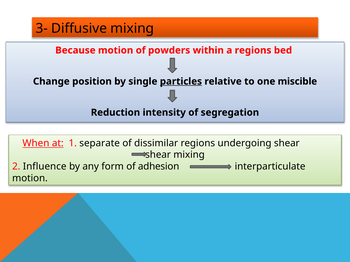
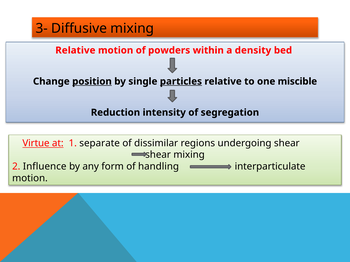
Because: Because -> Relative (75, 50)
a regions: regions -> density (253, 50)
position underline: none -> present (92, 82)
When: When -> Virtue (36, 143)
adhesion: adhesion -> handling (159, 167)
